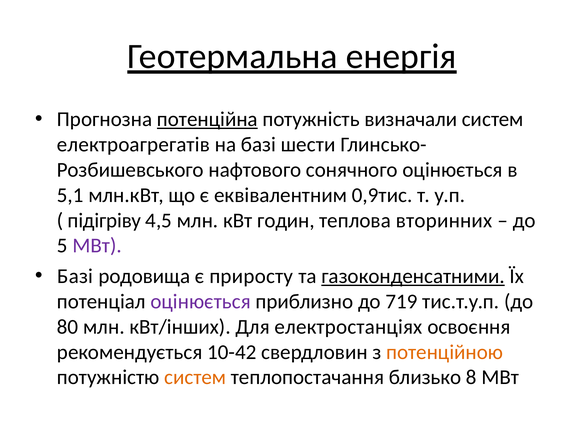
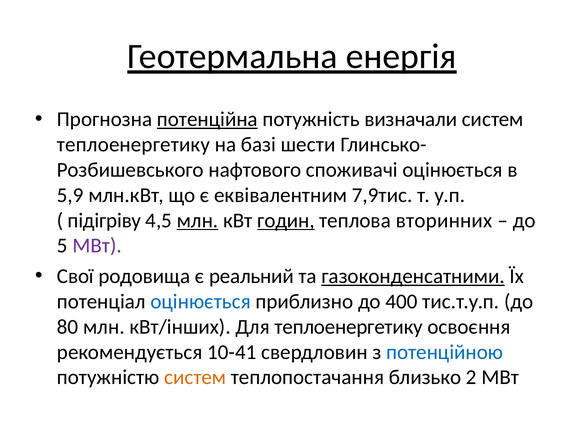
електроагрегатів: електроагрегатів -> теплоенергетику (133, 145)
сонячного: сонячного -> споживачі (352, 170)
5,1: 5,1 -> 5,9 (70, 195)
0,9тис: 0,9тис -> 7,9тис (382, 195)
млн underline: none -> present (197, 220)
годин underline: none -> present (286, 220)
Базі: Базі -> Свої (75, 276)
приросту: приросту -> реальний (251, 276)
оцінюється colour: purple -> blue (201, 301)
719: 719 -> 400 (401, 301)
Для електростанціях: електростанціях -> теплоенергетику (349, 327)
10-42: 10-42 -> 10-41 (232, 352)
потенційною colour: orange -> blue (445, 352)
8: 8 -> 2 (471, 377)
